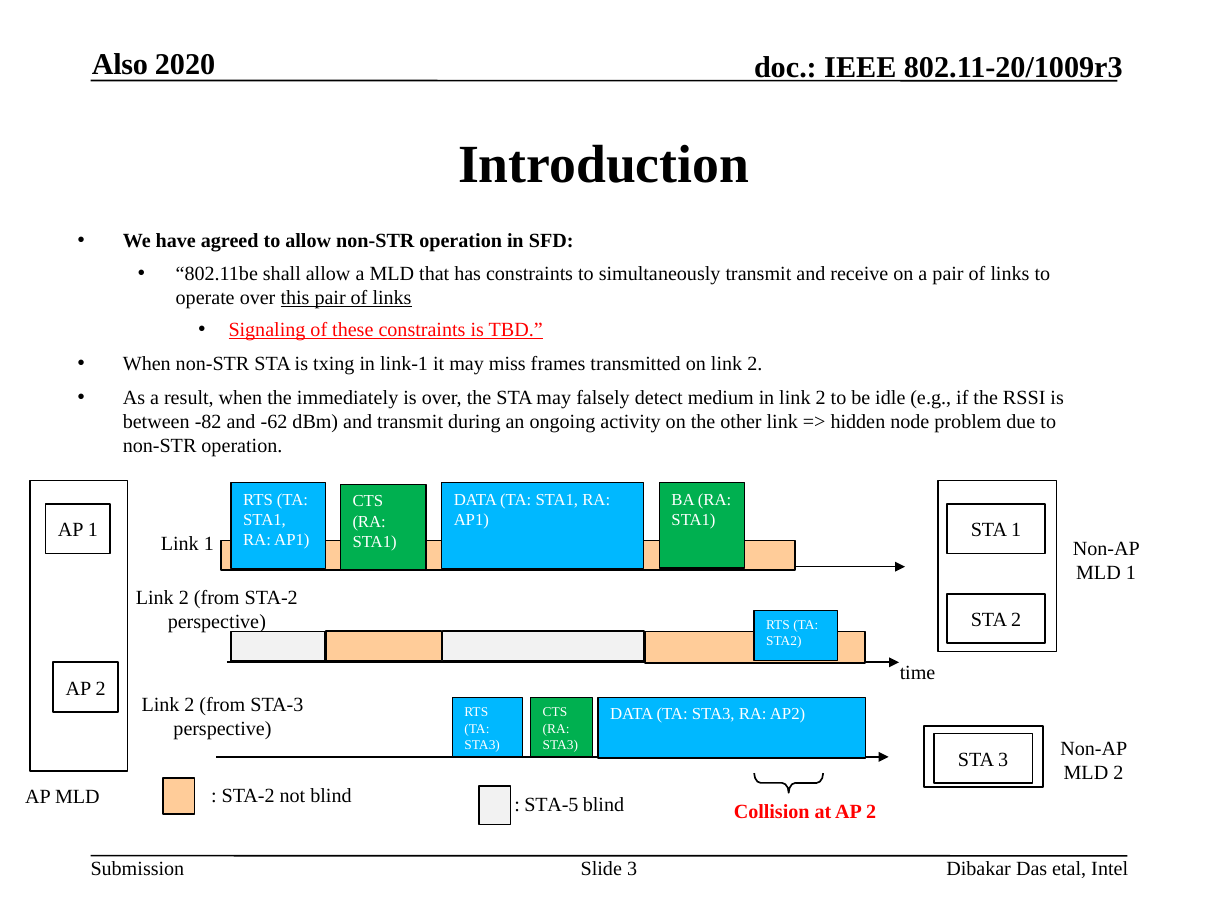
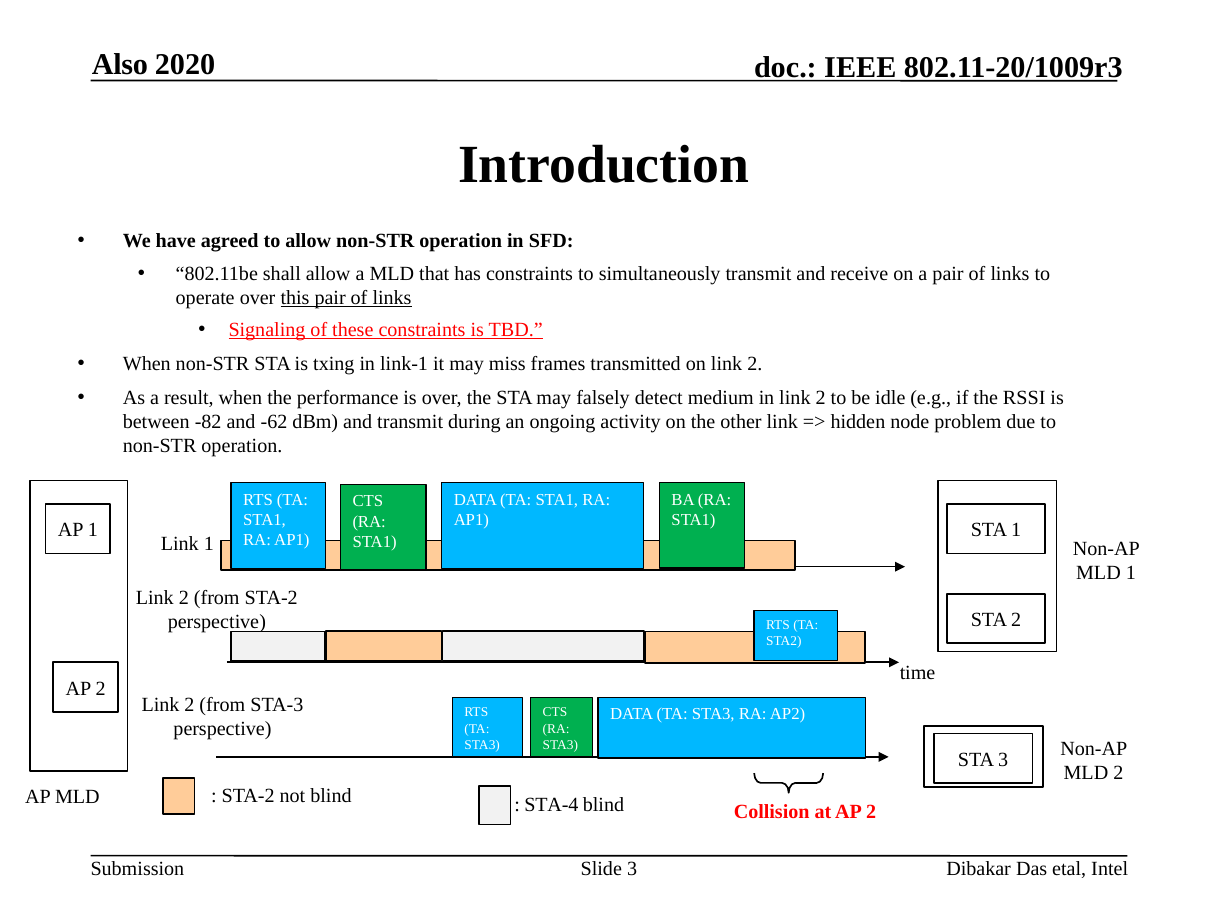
immediately: immediately -> performance (348, 398)
STA-5: STA-5 -> STA-4 (551, 805)
